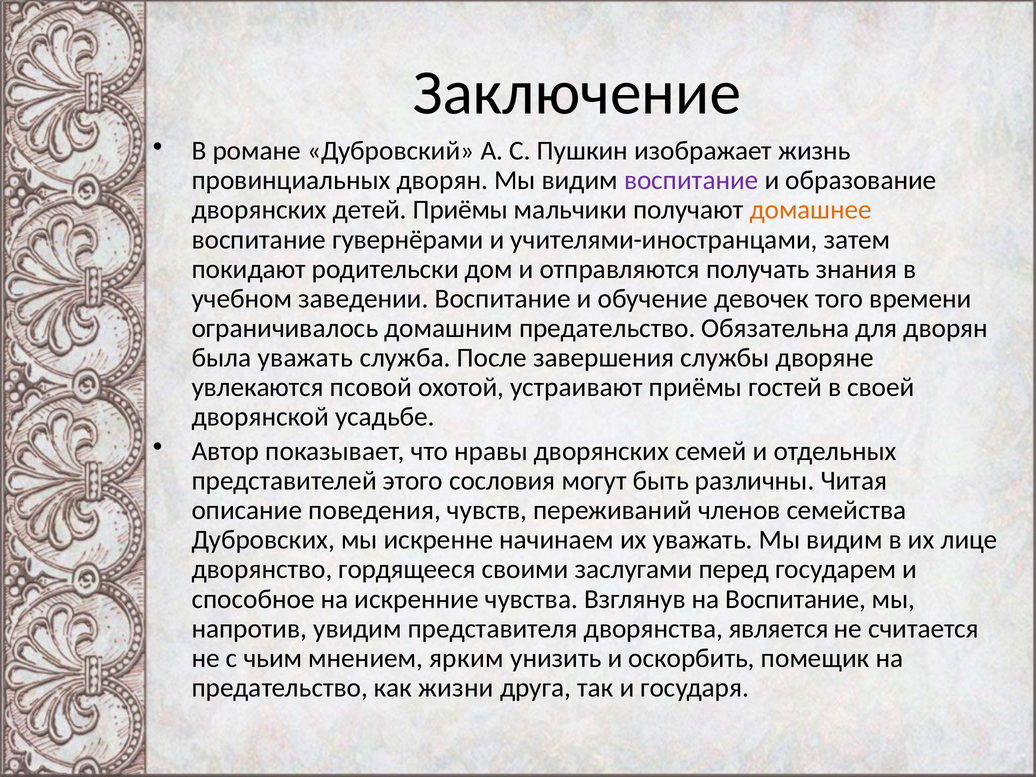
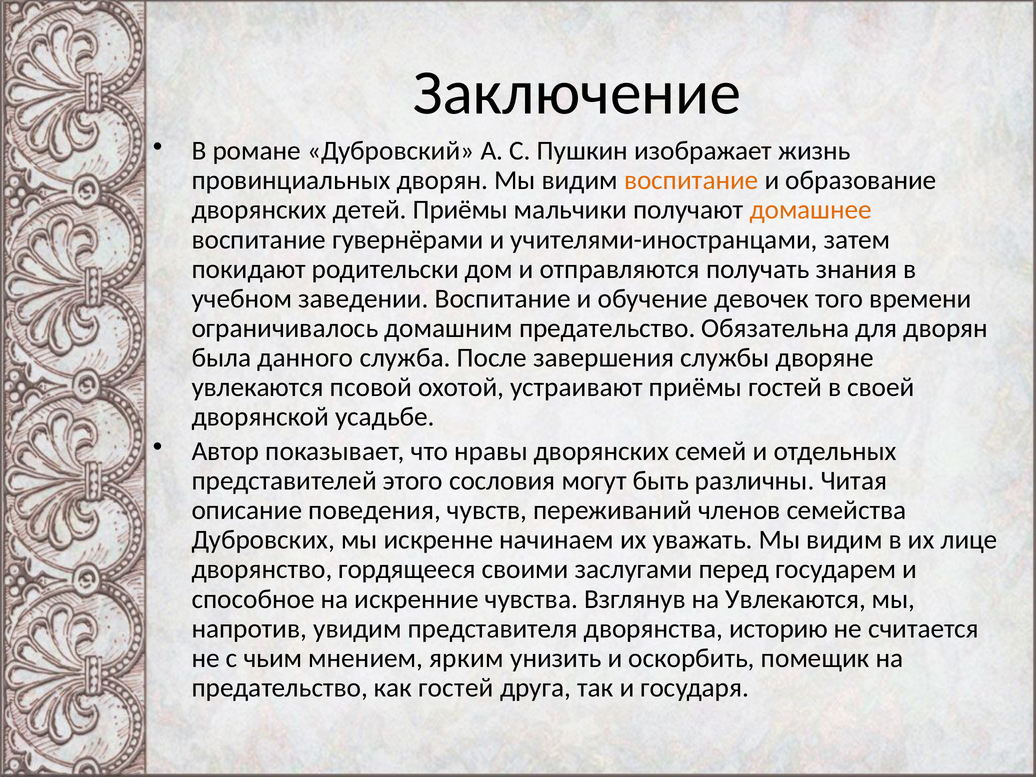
воспитание colour: purple -> orange (691, 180)
была уважать: уважать -> данного (305, 358)
на Воспитание: Воспитание -> Увлекаются (796, 599)
является: является -> историю (779, 629)
как жизни: жизни -> гостей (456, 688)
